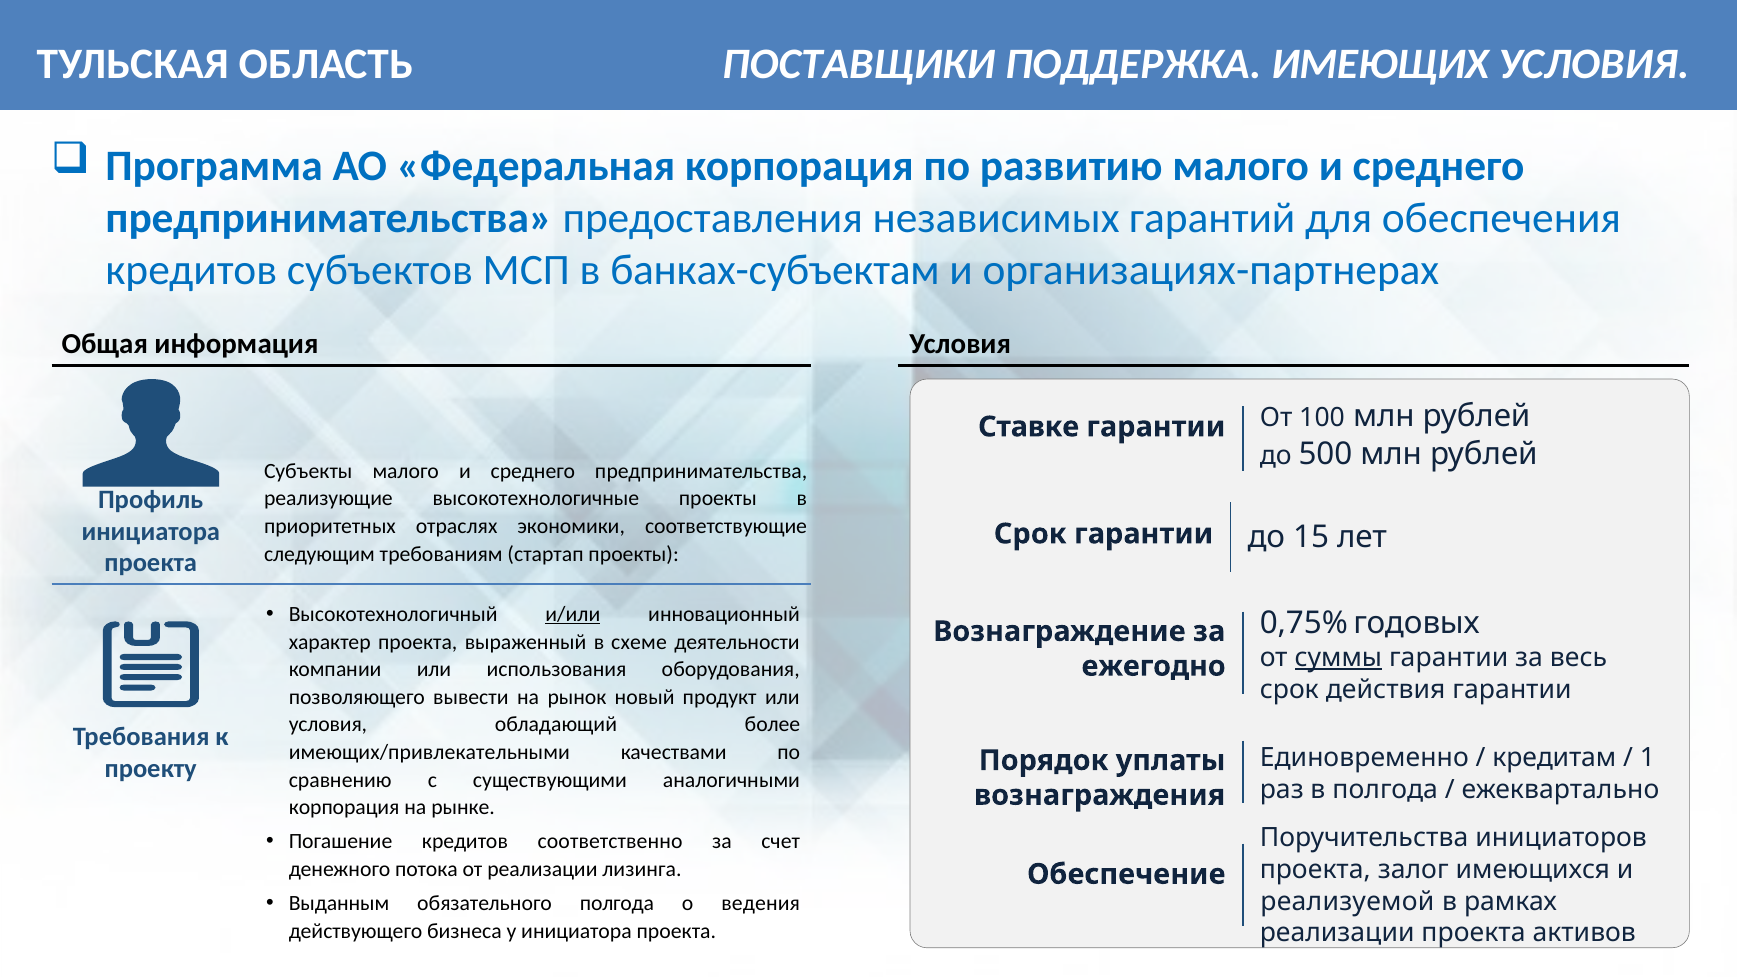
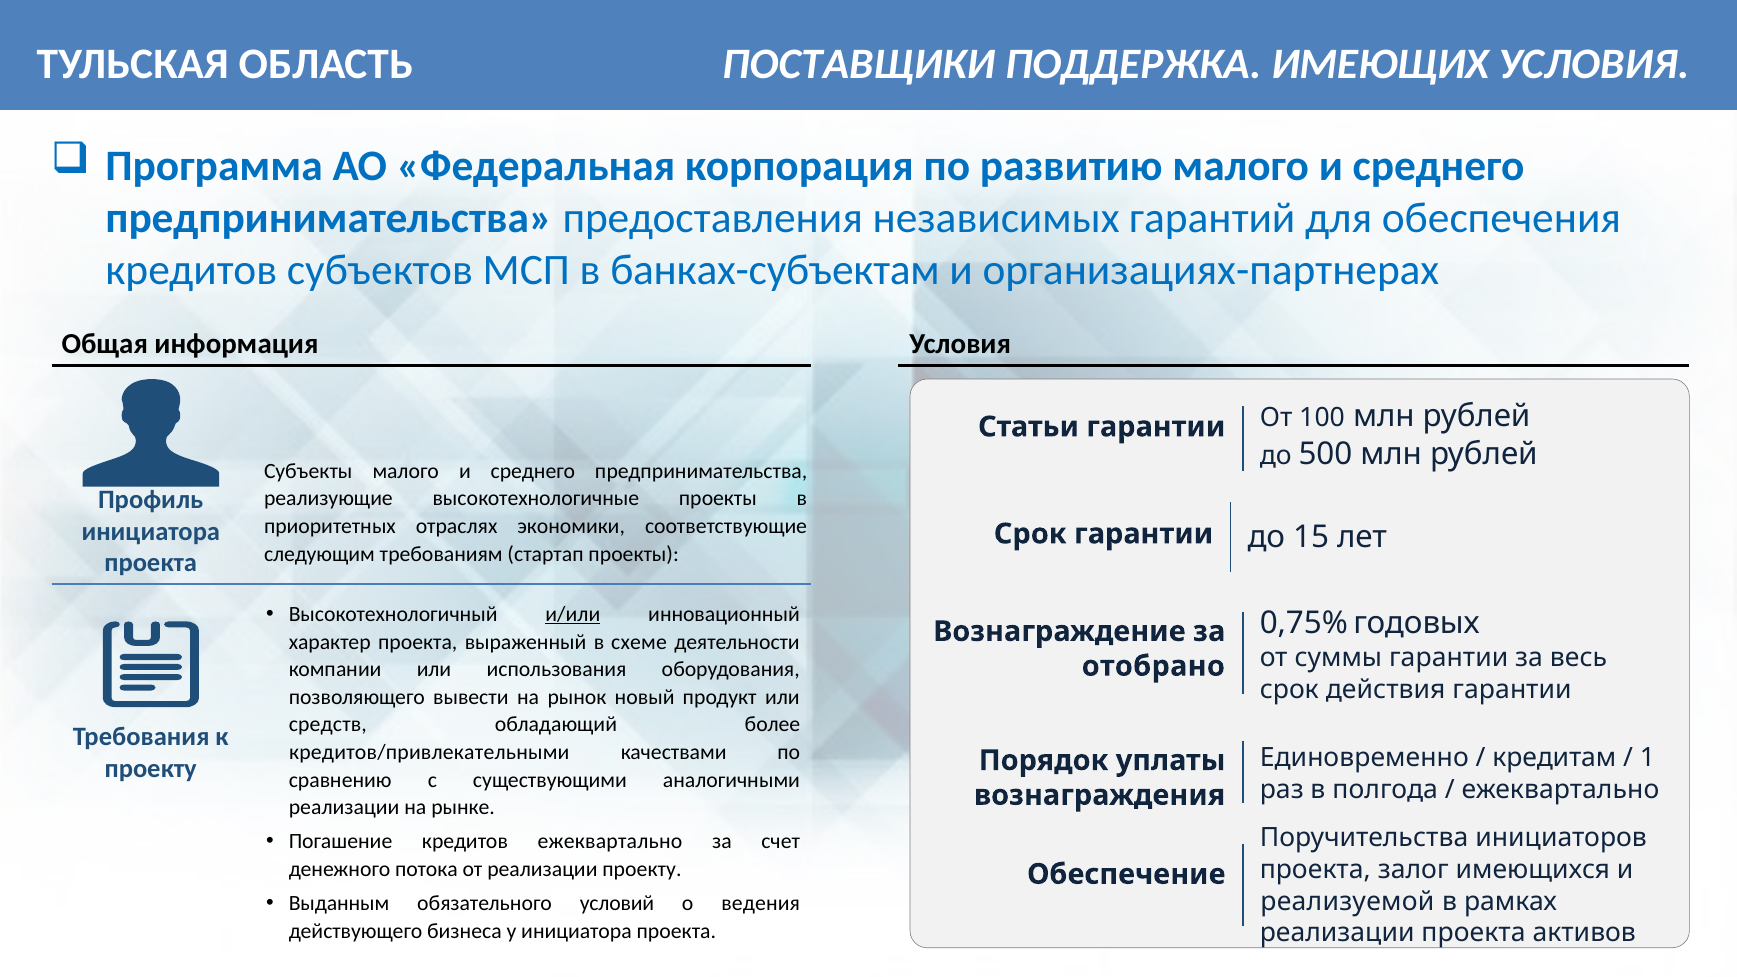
Ставке: Ставке -> Статьи (1029, 427)
суммы underline: present -> none (1338, 658)
ежегодно: ежегодно -> отобрано (1153, 666)
условия: условия -> средств (328, 725)
имеющих/привлекательными: имеющих/привлекательными -> кредитов/привлекательными (429, 752)
корпорация: корпорация -> реализации (344, 808)
кредитов соответственно: соответственно -> ежеквартально (610, 842)
реализации лизинга: лизинга -> проекту (642, 869)
обязательного полгода: полгода -> условий (617, 904)
